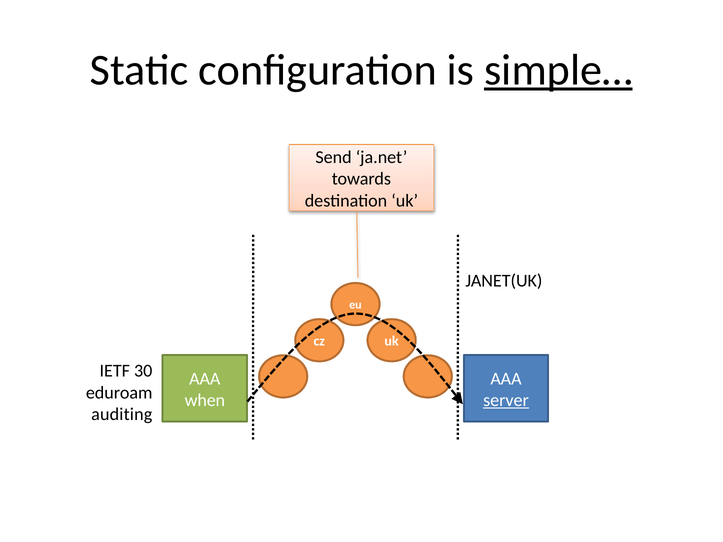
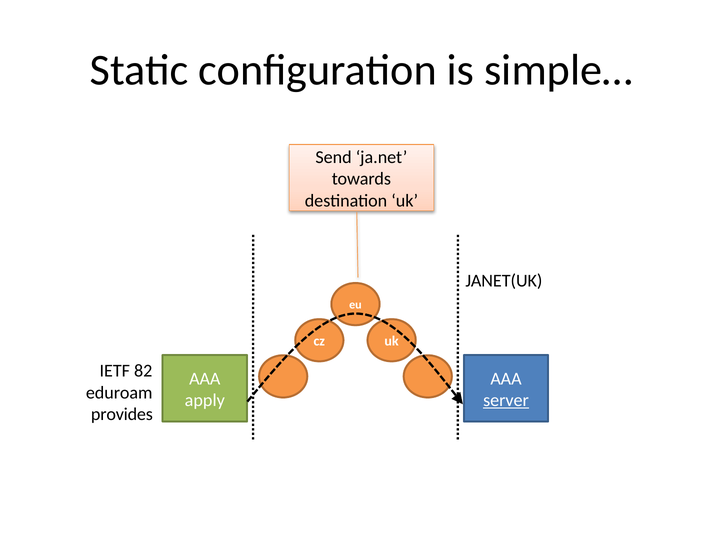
simple… underline: present -> none (558, 70)
30: 30 -> 82 (143, 371)
when: when -> apply (205, 401)
auditing: auditing -> provides (122, 414)
